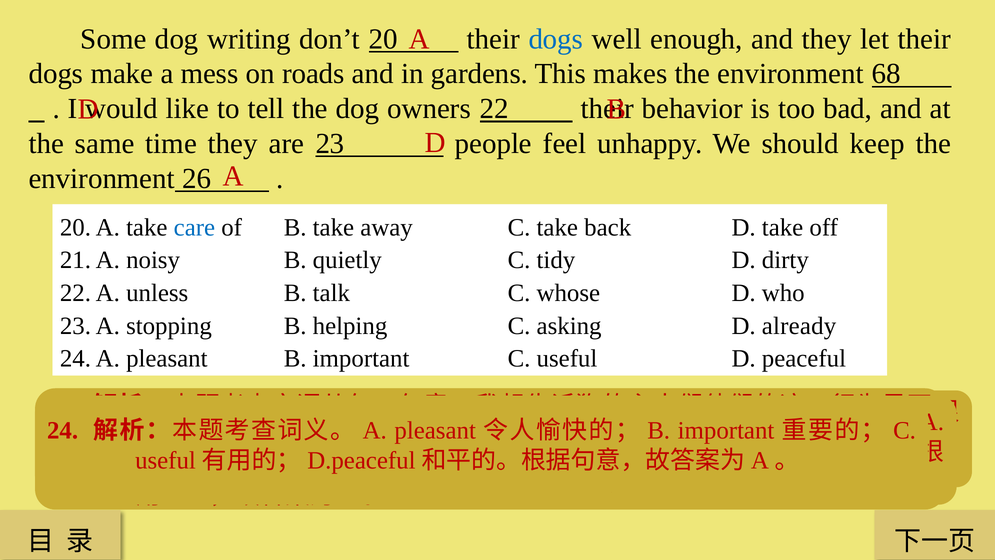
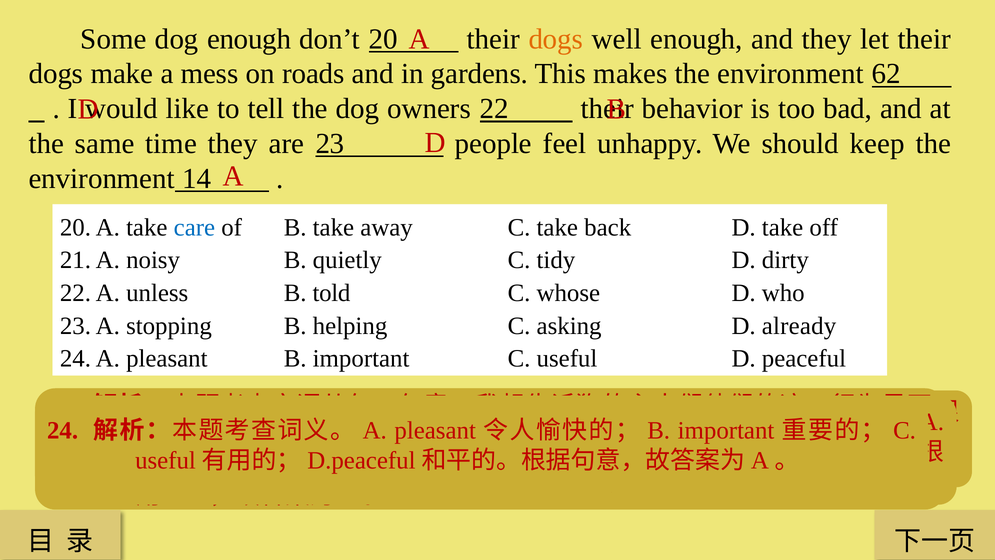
dog writing: writing -> enough (249, 39)
dogs colour: blue -> orange (556, 39)
68: 68 -> 62 (886, 74)
26: 26 -> 14 (197, 178)
talk: talk -> told (331, 293)
